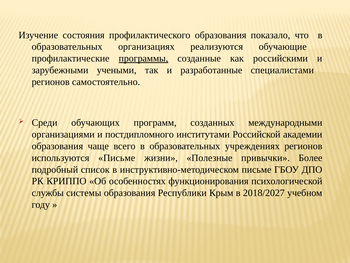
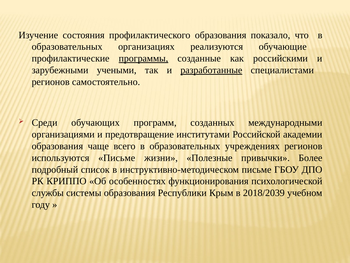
разработанные underline: none -> present (211, 70)
постдипломного: постдипломного -> предотвращение (140, 134)
2018/2027: 2018/2027 -> 2018/2039 (264, 193)
